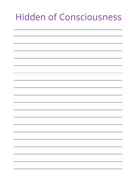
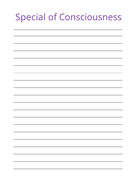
Hidden: Hidden -> Special (31, 17)
